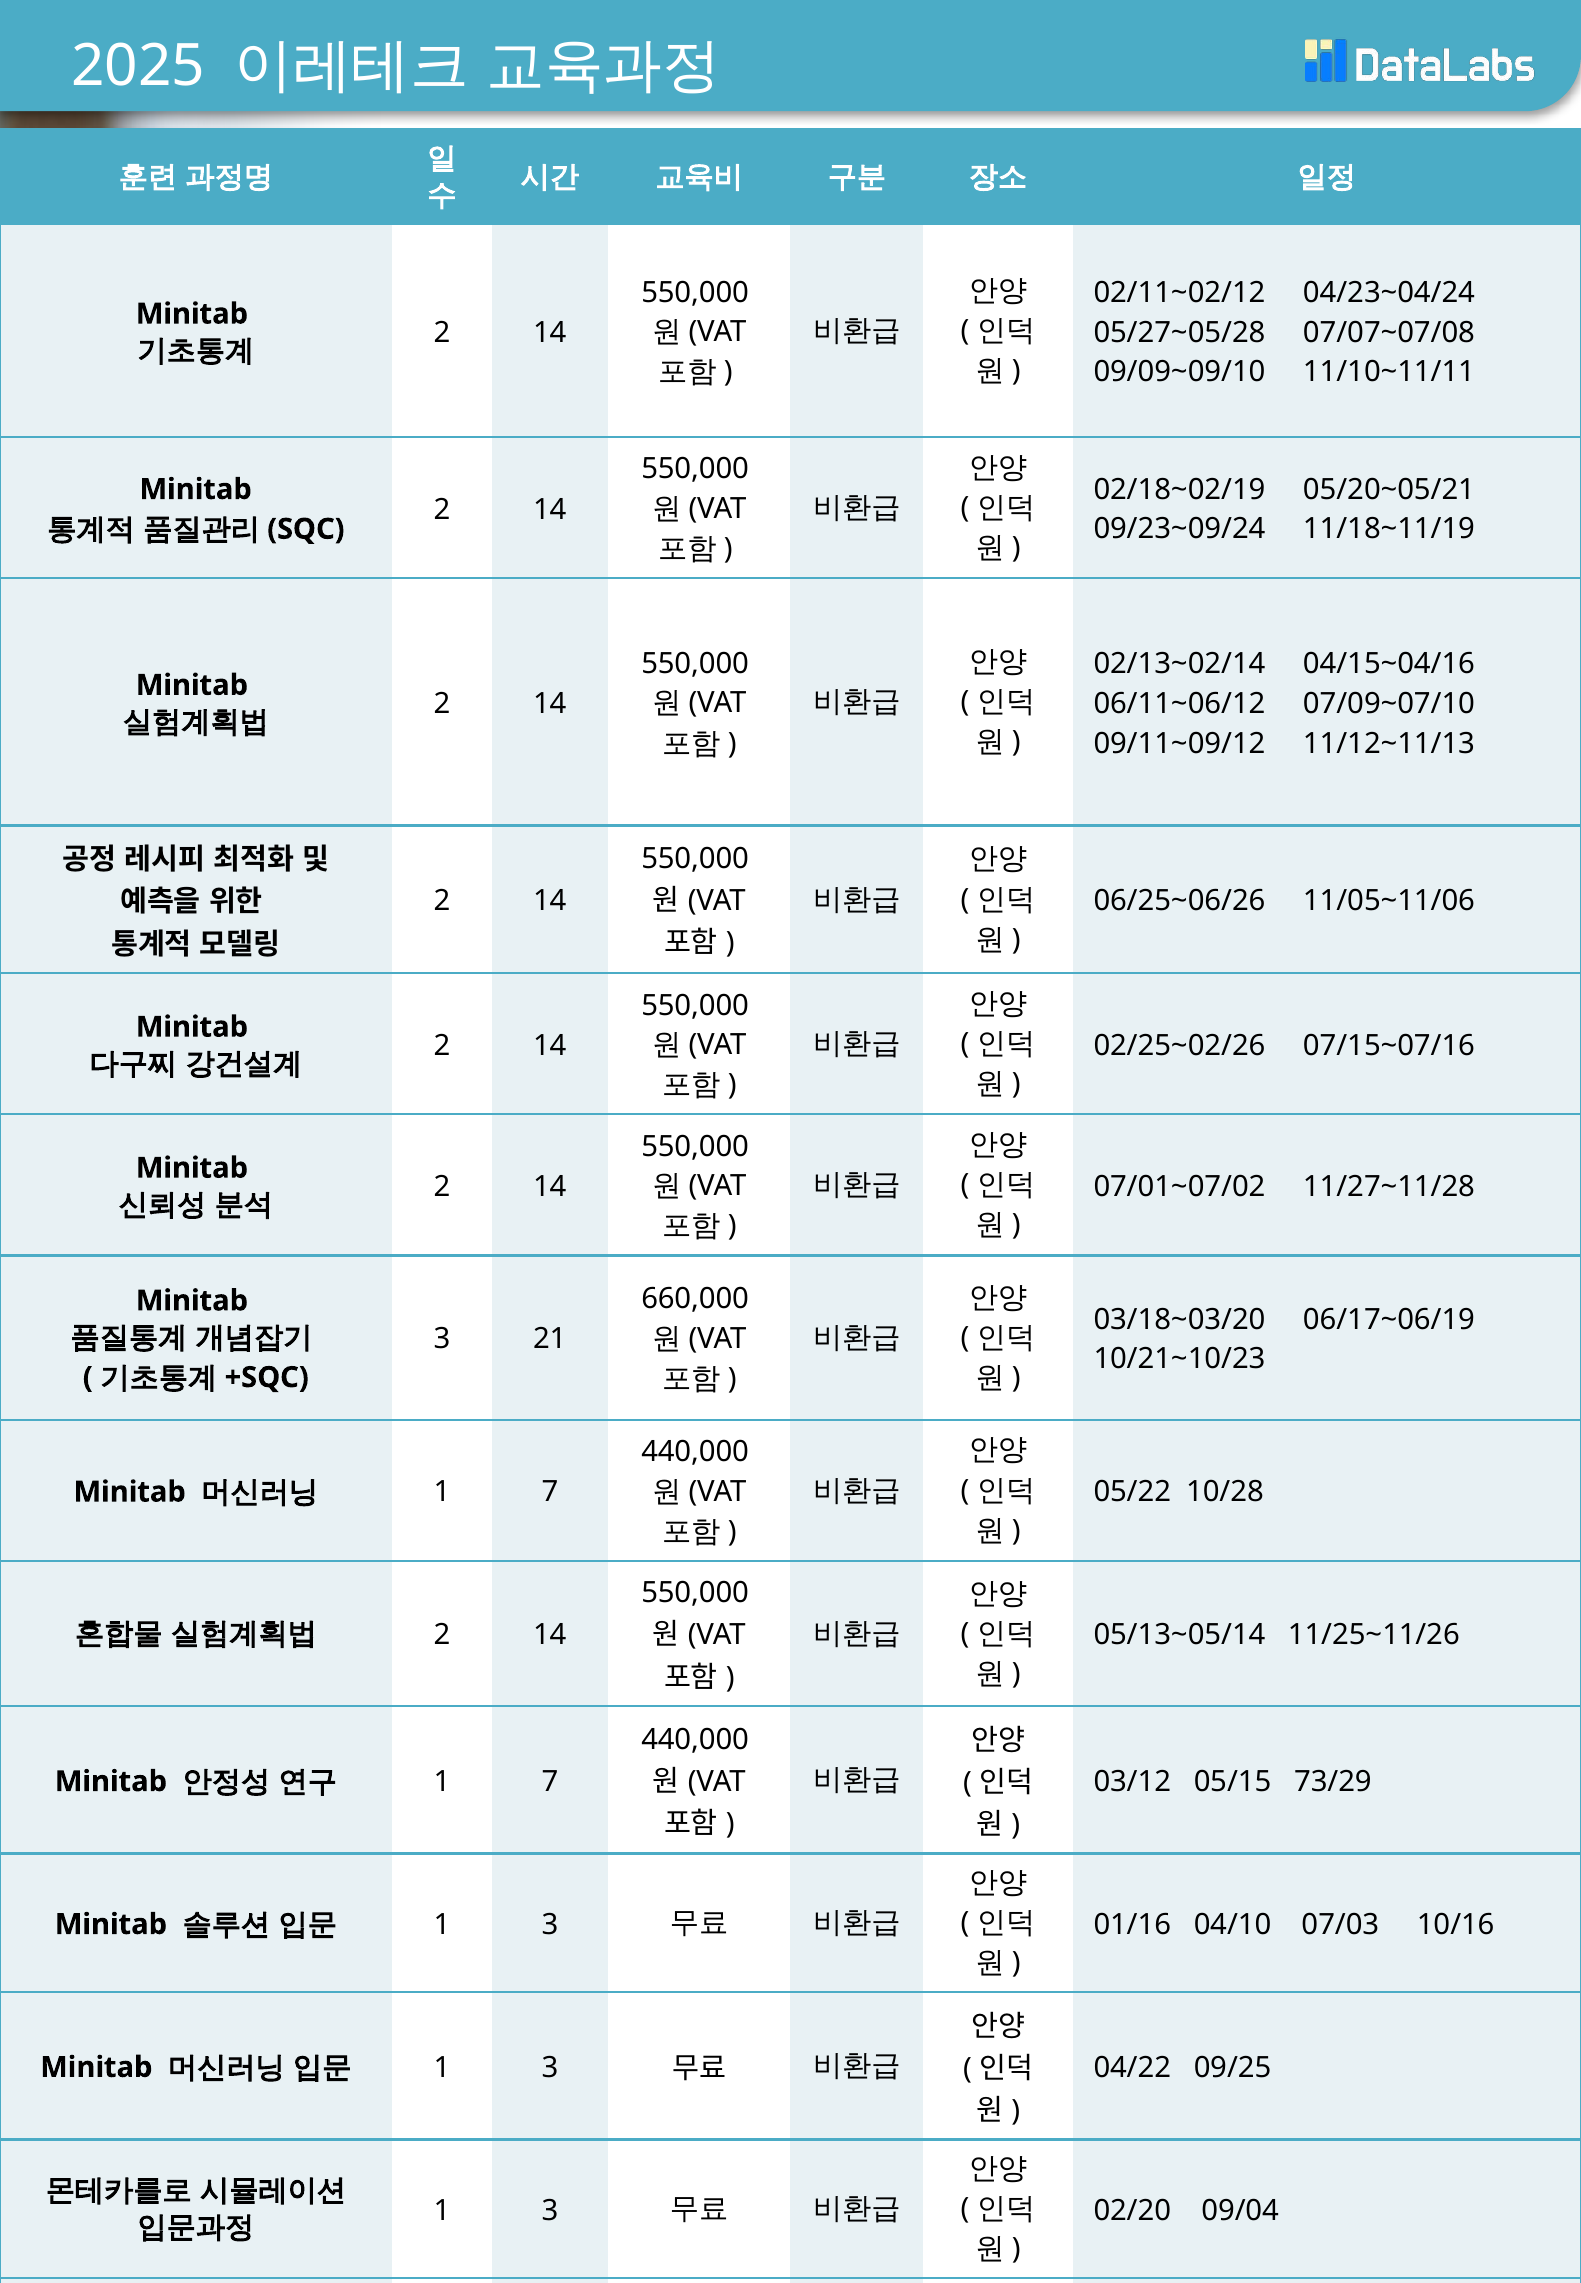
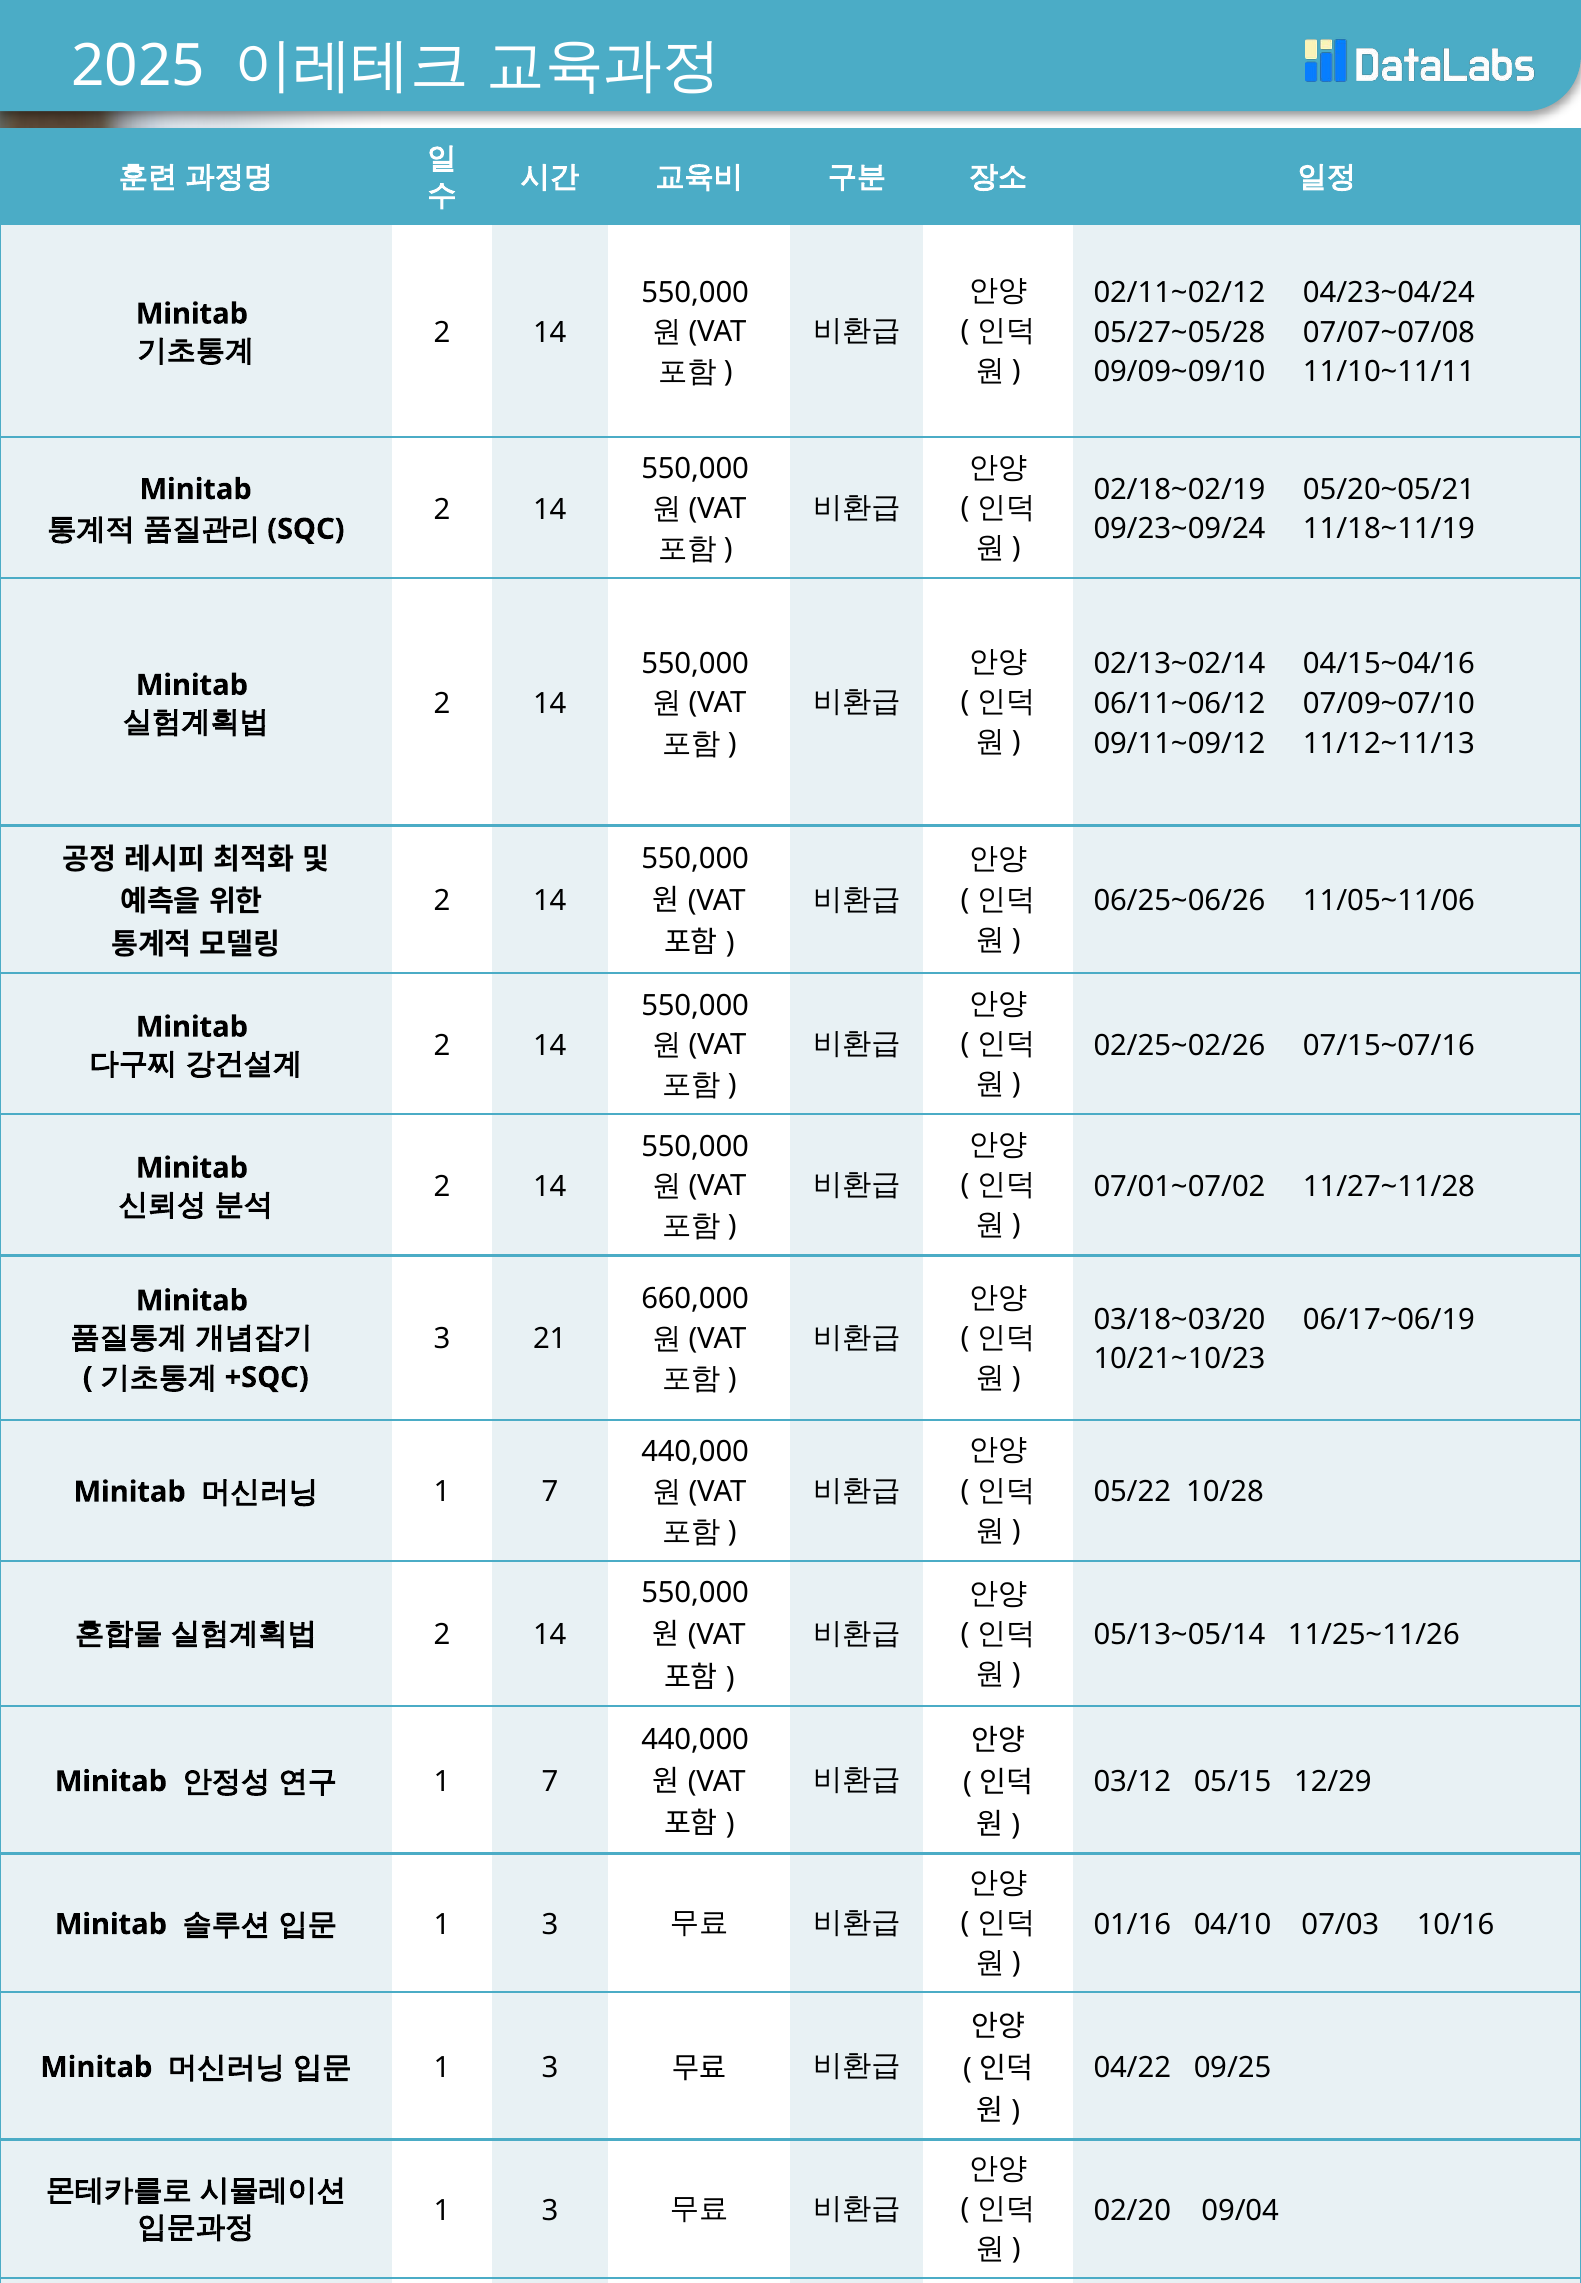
73/29: 73/29 -> 12/29 (1333, 1782)
